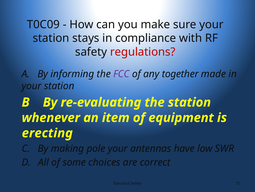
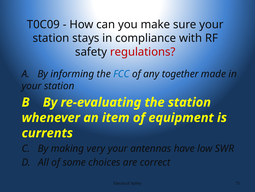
FCC colour: purple -> blue (121, 74)
erecting: erecting -> currents (47, 133)
pole: pole -> very (96, 148)
